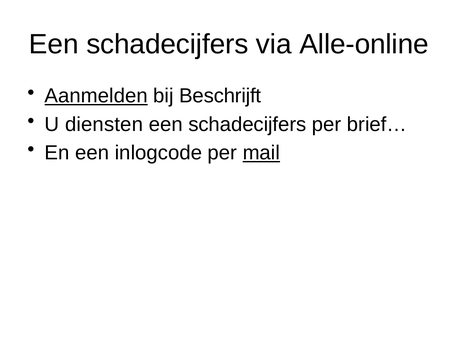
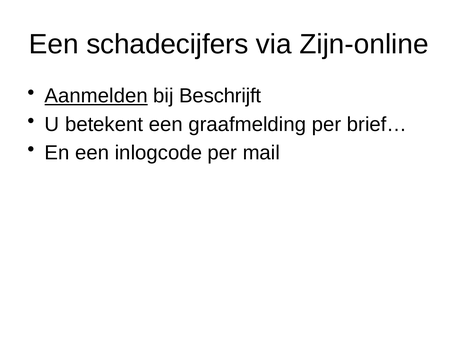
Alle-online: Alle-online -> Zijn-online (364, 44)
diensten: diensten -> betekent (104, 125)
schadecijfers: schadecijfers -> graafmelding (247, 125)
mail underline: present -> none (261, 153)
